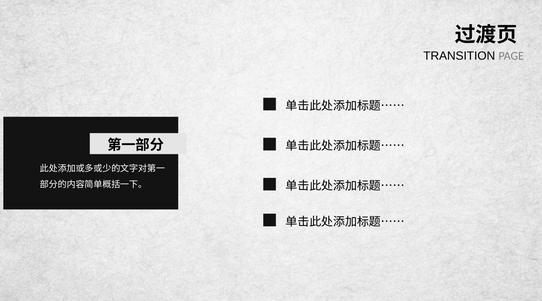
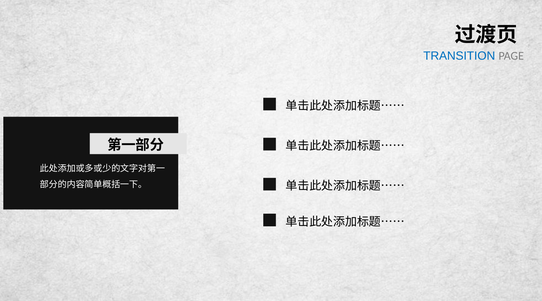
TRANSITION colour: black -> blue (459, 56)
